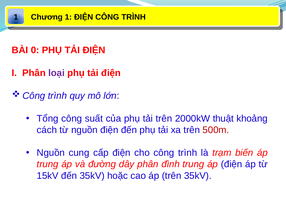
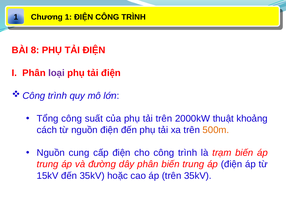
0: 0 -> 8 (35, 50)
500m colour: red -> orange (216, 130)
phân đình: đình -> biến (171, 165)
